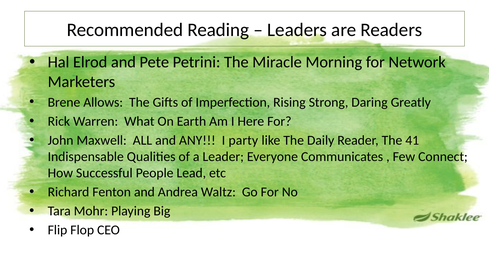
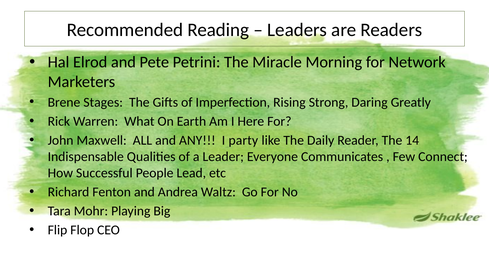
Allows: Allows -> Stages (103, 102)
41: 41 -> 14 (412, 140)
